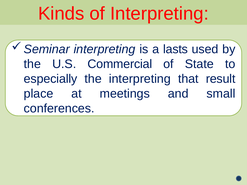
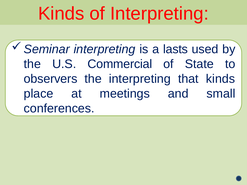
especially: especially -> observers (51, 79)
that result: result -> kinds (221, 79)
